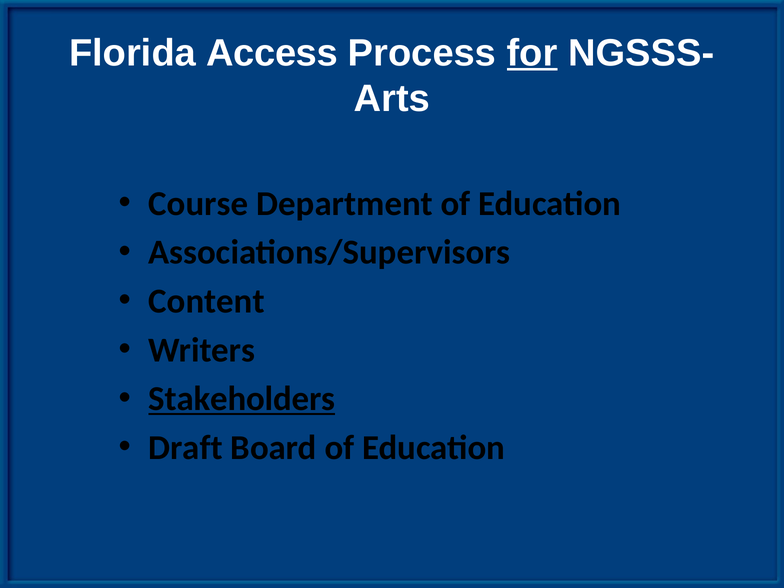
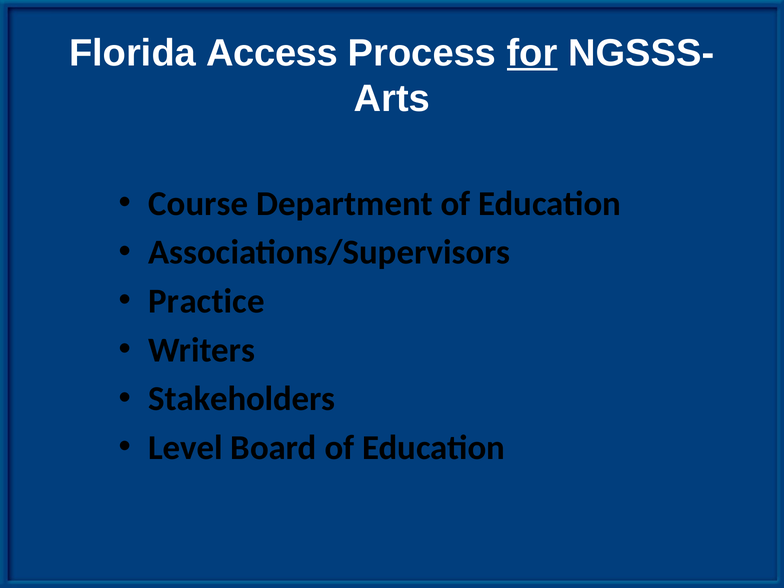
Content: Content -> Practice (206, 301)
Stakeholders underline: present -> none (242, 399)
Draft: Draft -> Level (185, 448)
